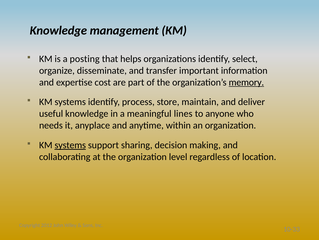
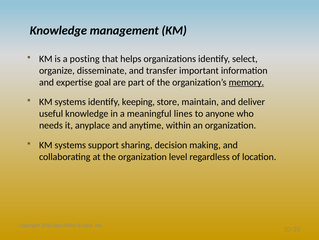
cost: cost -> goal (103, 82)
process: process -> keeping (138, 102)
systems underline: present -> none (70, 145)
